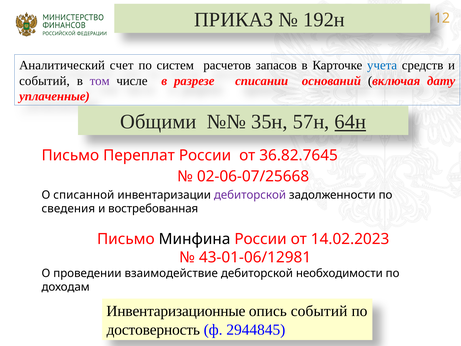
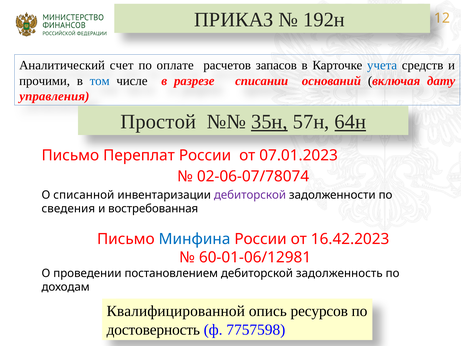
систем: систем -> оплате (175, 65)
событий: событий -> прочими (45, 81)
том colour: purple -> blue (100, 81)
уплаченные: уплаченные -> управления (54, 96)
Общими: Общими -> Простой (158, 122)
35н underline: none -> present (269, 122)
36.82.7645: 36.82.7645 -> 07.01.2023 (299, 155)
02-06-07/25668: 02-06-07/25668 -> 02-06-07/78074 (253, 176)
Минфина colour: black -> blue (195, 239)
14.02.2023: 14.02.2023 -> 16.42.2023 (350, 239)
43-01-06/12981: 43-01-06/12981 -> 60-01-06/12981 (255, 257)
взаимодействие: взаимодействие -> постановлением (171, 273)
необходимости: необходимости -> задолженность (339, 273)
Инвентаризационные: Инвентаризационные -> Квалифицированной (176, 311)
опись событий: событий -> ресурсов (319, 311)
2944845: 2944845 -> 7757598 (256, 329)
